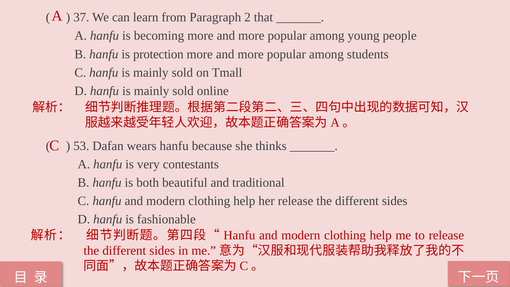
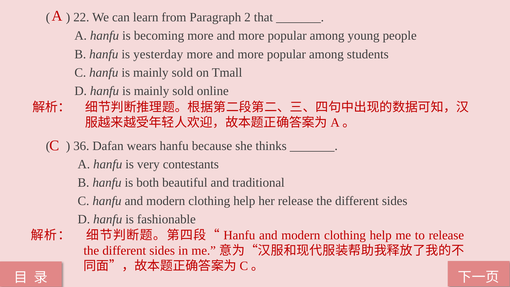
37: 37 -> 22 (81, 17)
protection: protection -> yesterday (158, 54)
53: 53 -> 36 (81, 146)
